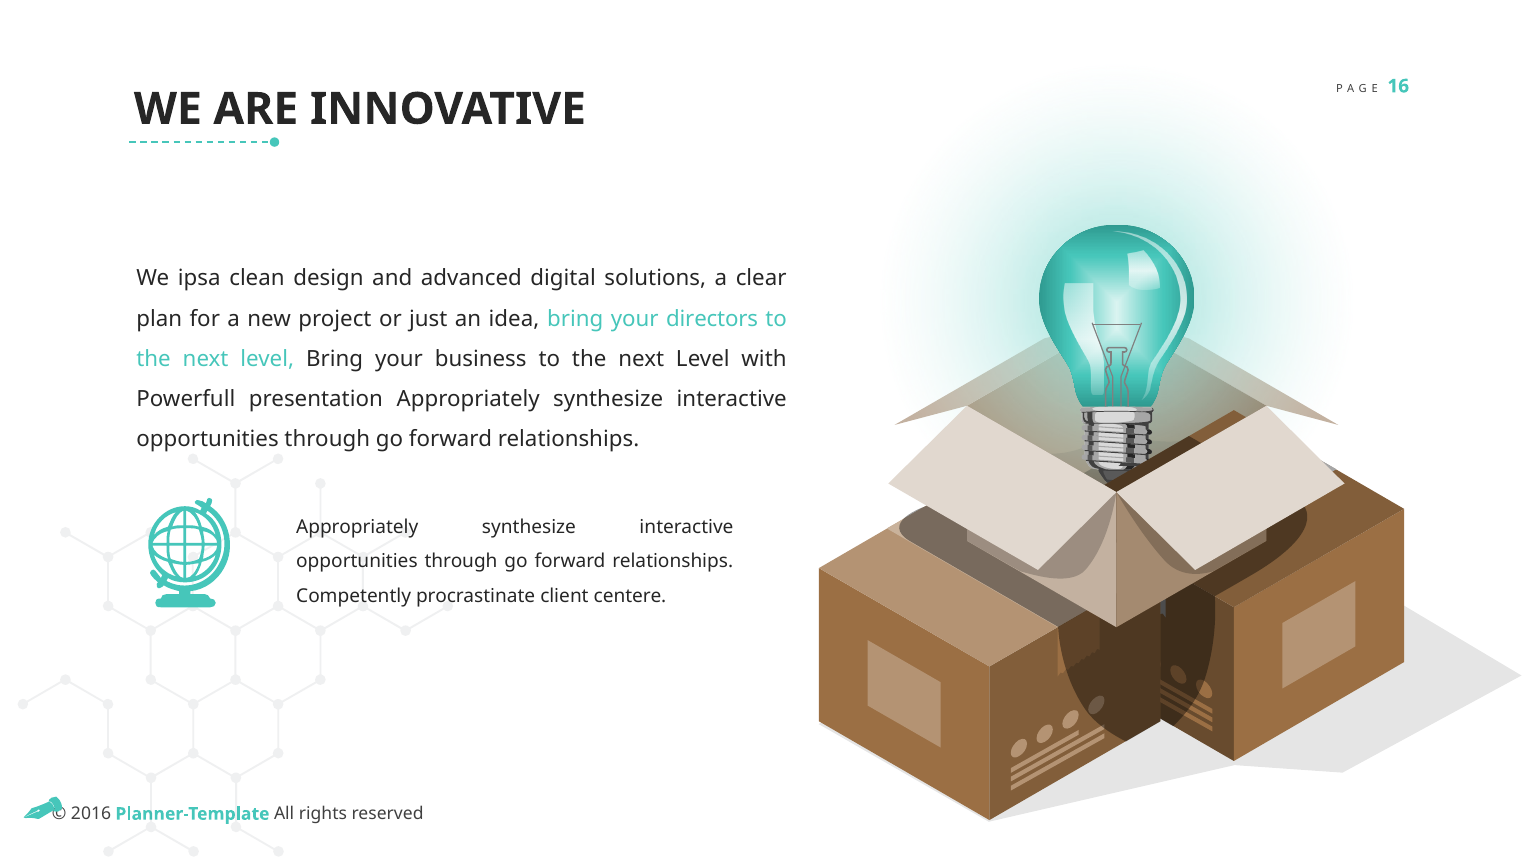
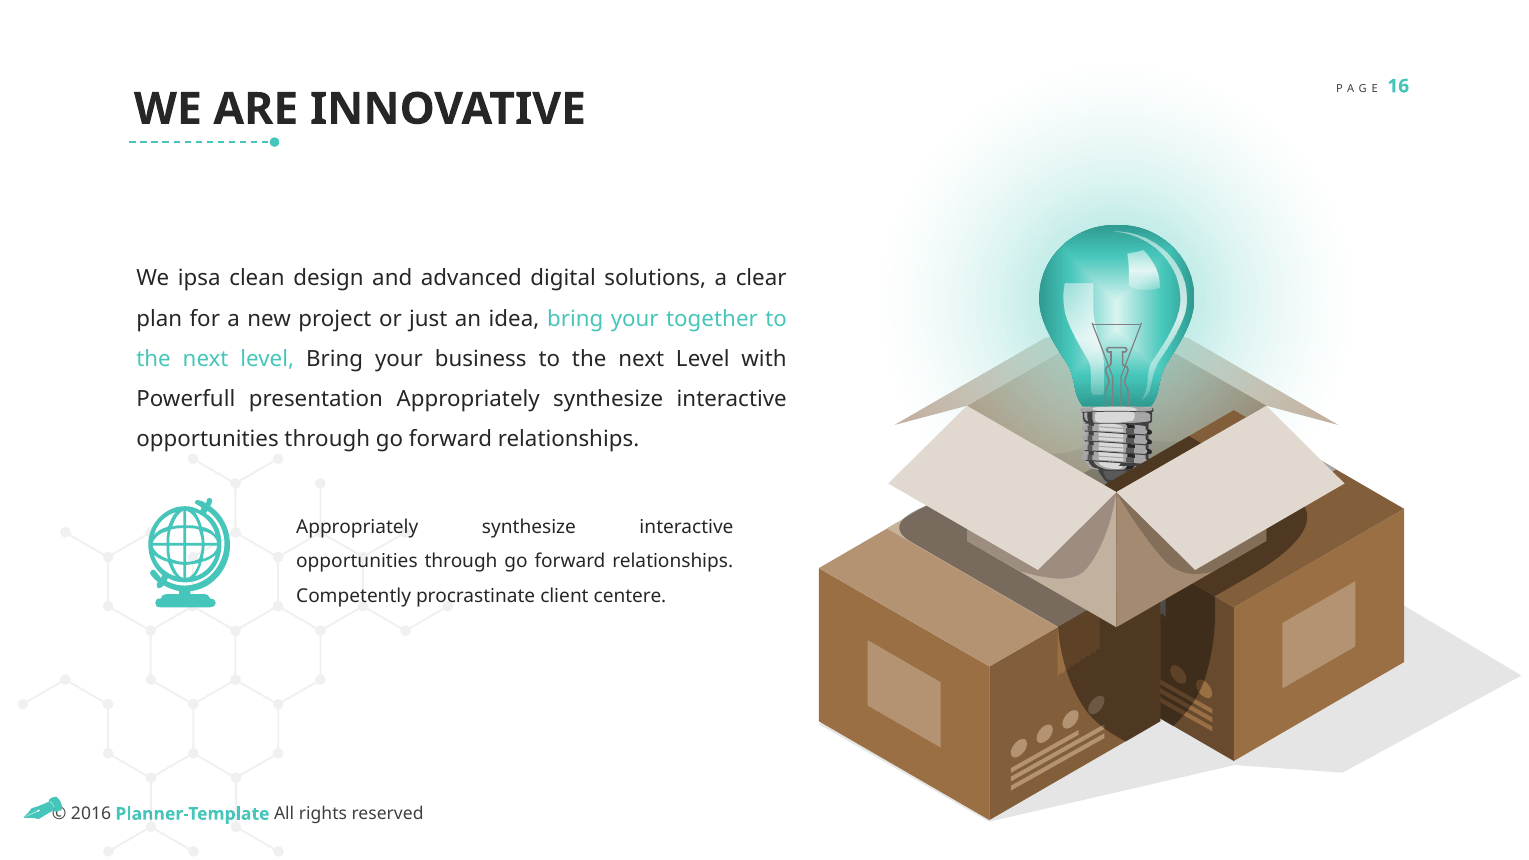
directors: directors -> together (712, 319)
